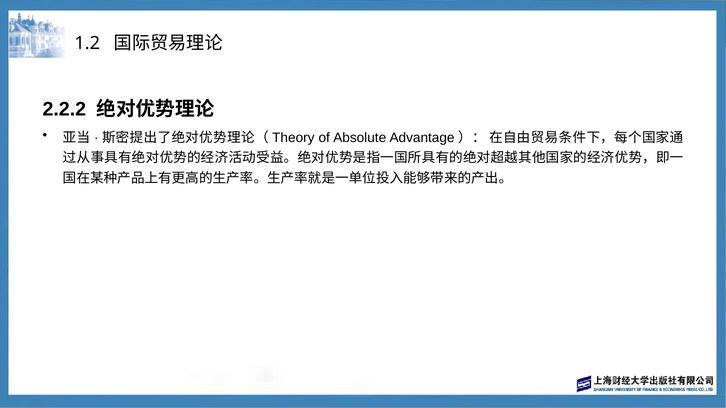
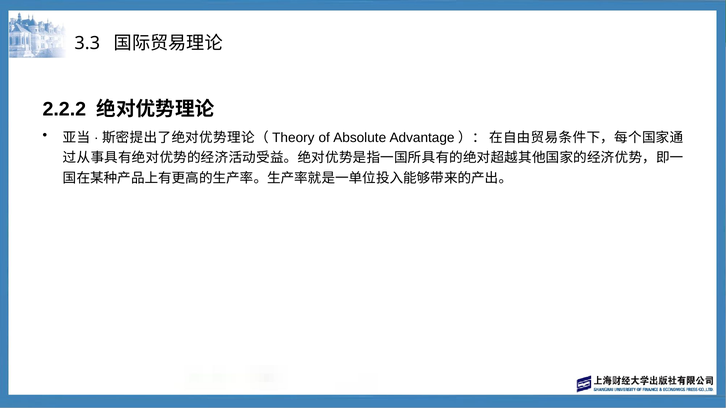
1.2: 1.2 -> 3.3 (87, 43)
